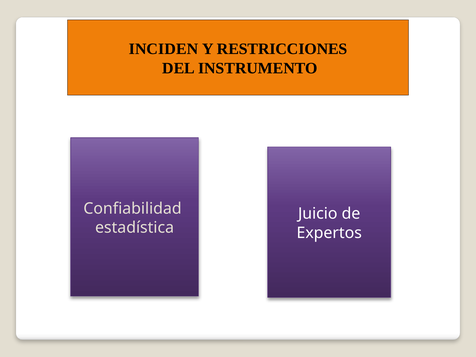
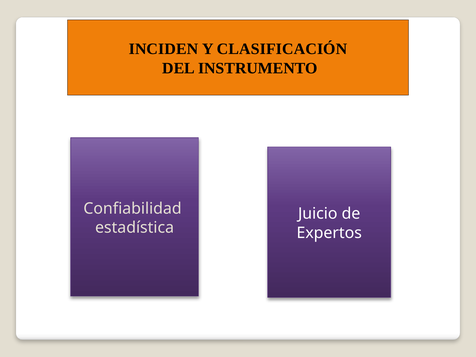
RESTRICCIONES: RESTRICCIONES -> CLASIFICACIÓN (282, 49)
